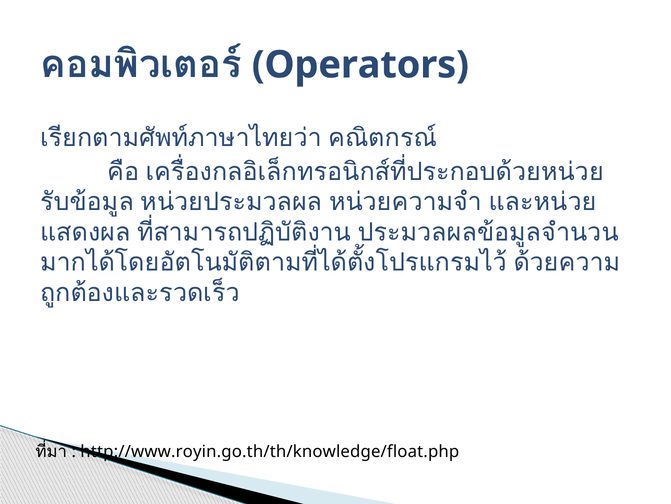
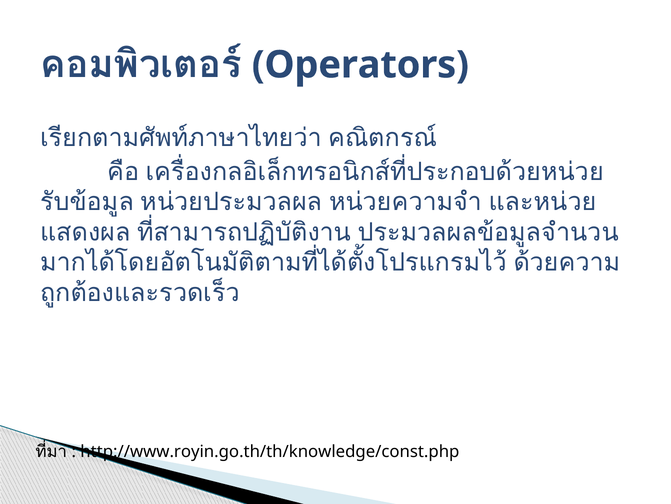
http://www.royin.go.th/th/knowledge/float.php: http://www.royin.go.th/th/knowledge/float.php -> http://www.royin.go.th/th/knowledge/const.php (270, 451)
